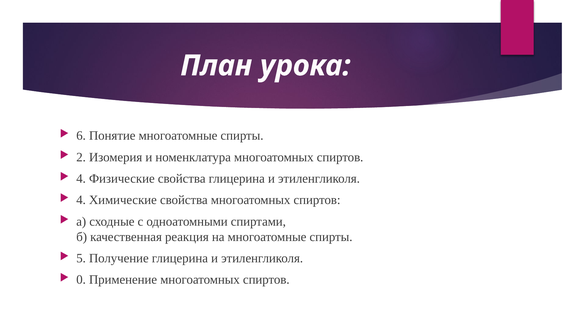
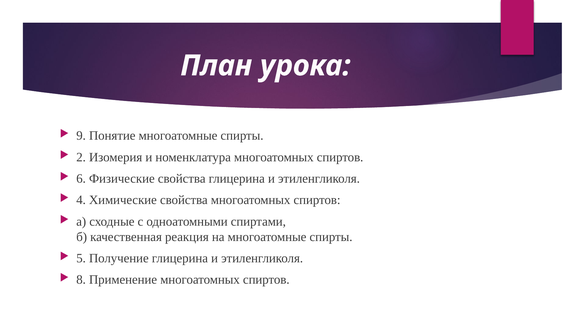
6: 6 -> 9 (81, 136)
4: 4 -> 6 (81, 179)
0: 0 -> 8 (81, 280)
